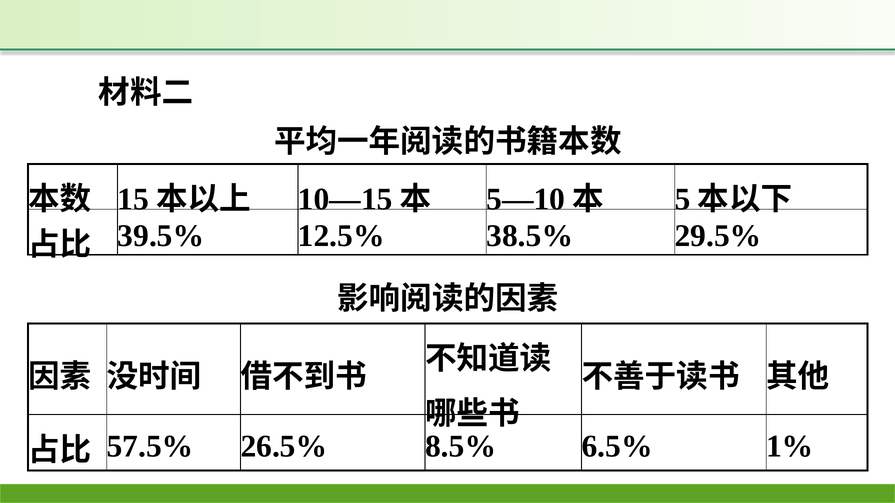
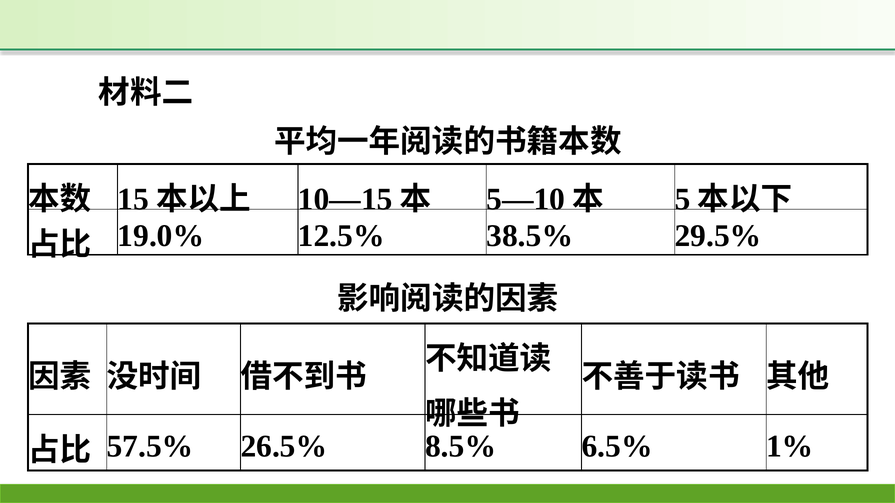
39.5%: 39.5% -> 19.0% (161, 236)
